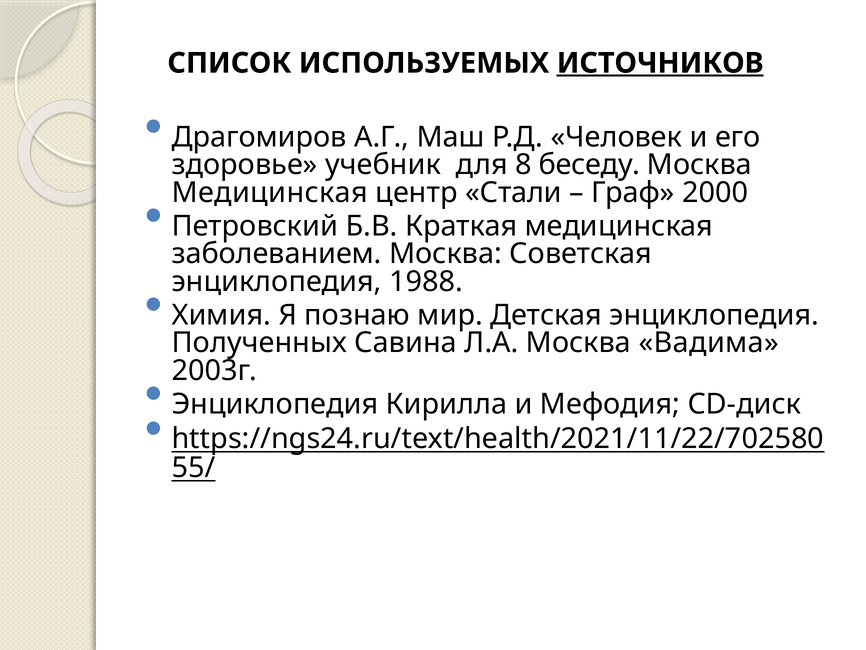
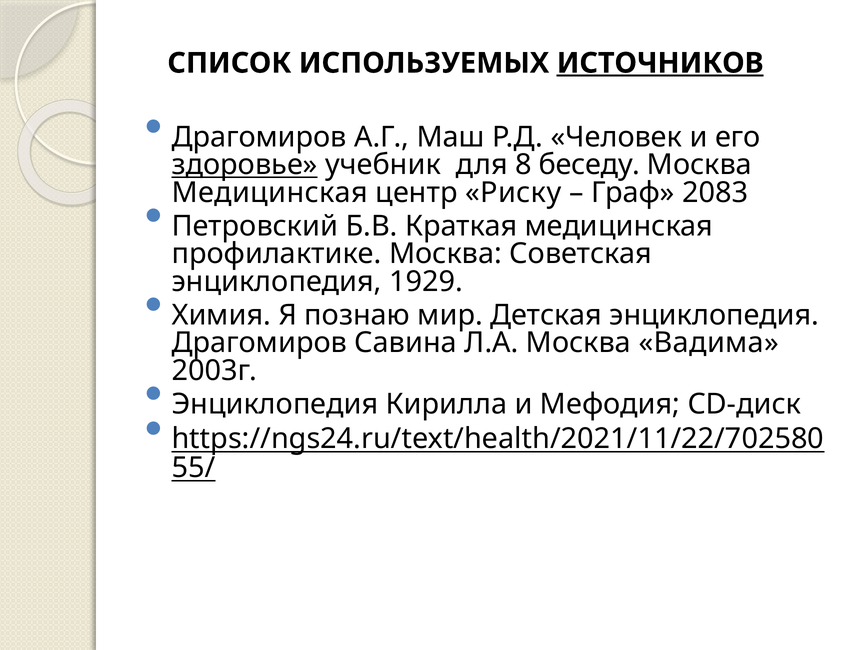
здоровье underline: none -> present (245, 165)
Стали: Стали -> Риску (513, 192)
2000: 2000 -> 2083 (715, 192)
заболеванием: заболеванием -> профилактике (277, 254)
1988: 1988 -> 1929 (426, 281)
Полученных: Полученных -> Драгомиров (259, 342)
